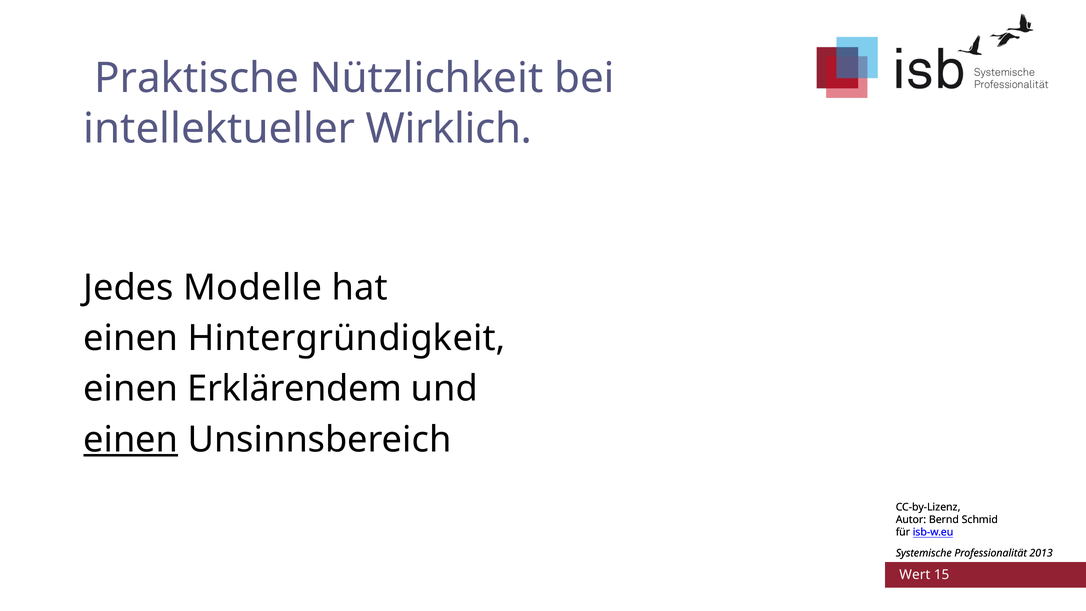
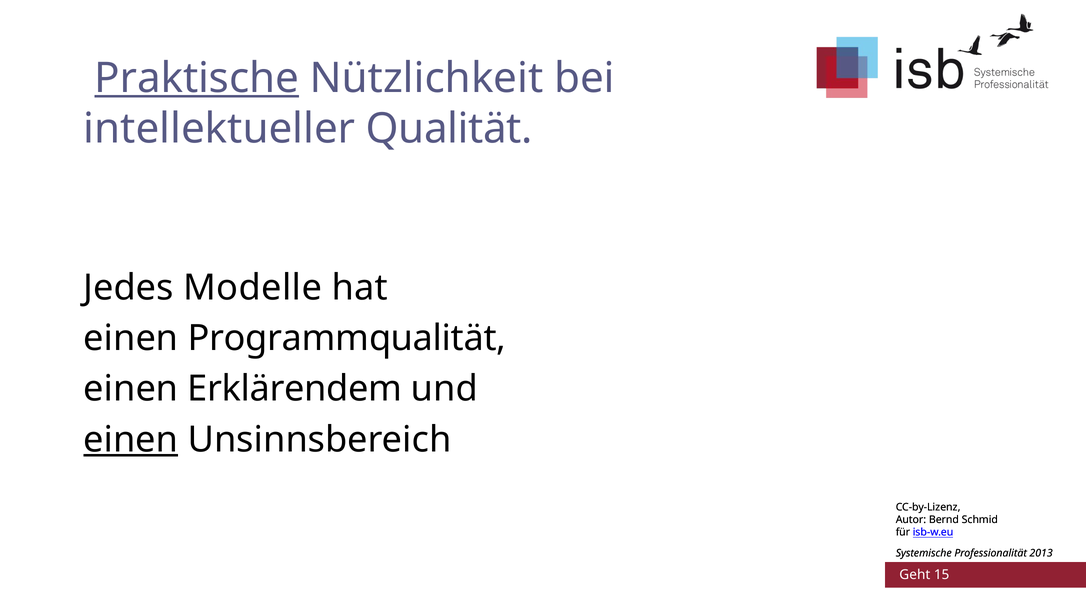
Praktische underline: none -> present (197, 78)
Wirklich: Wirklich -> Qualität (449, 129)
Hintergründigkeit: Hintergründigkeit -> Programmqualität (347, 338)
Wert: Wert -> Geht (915, 575)
